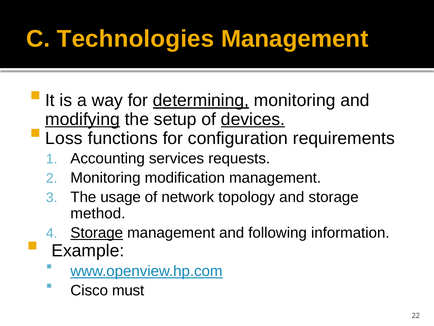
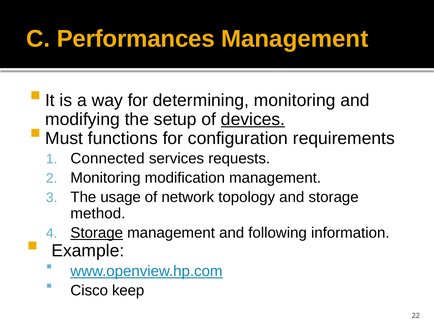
Technologies: Technologies -> Performances (136, 39)
determining underline: present -> none (201, 100)
modifying underline: present -> none (83, 119)
Loss: Loss -> Must (64, 138)
Accounting: Accounting -> Connected (108, 158)
must: must -> keep (128, 290)
